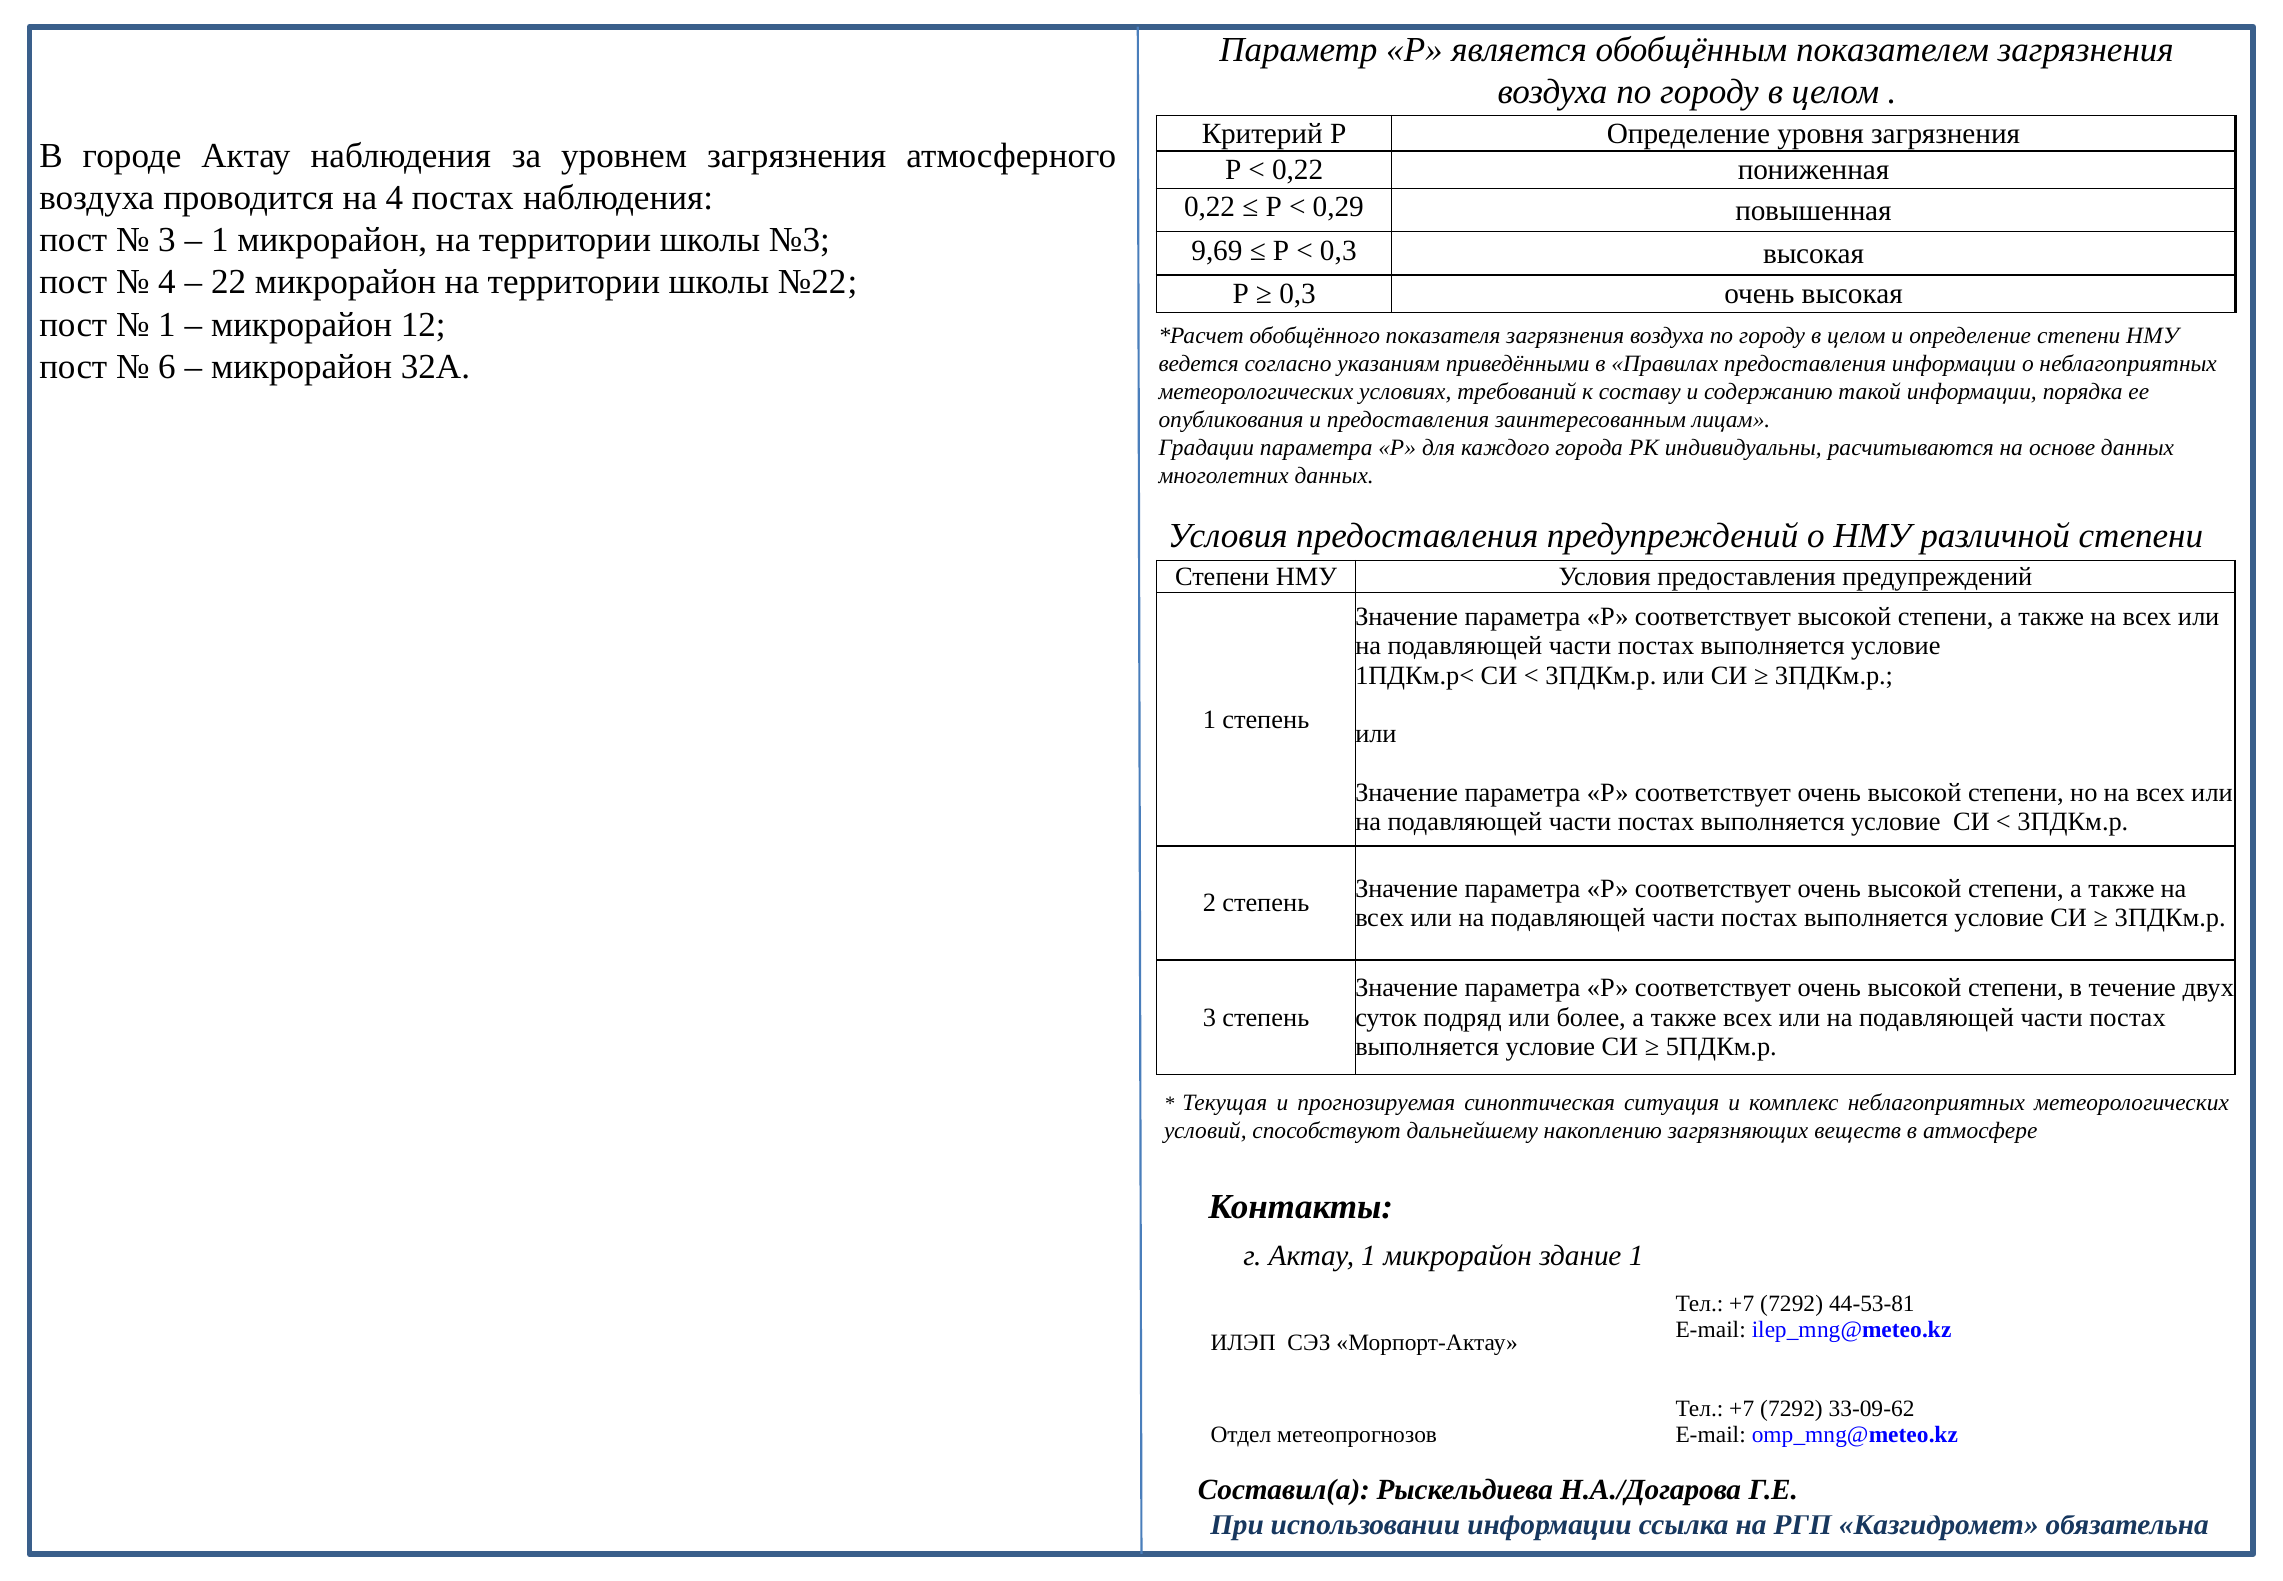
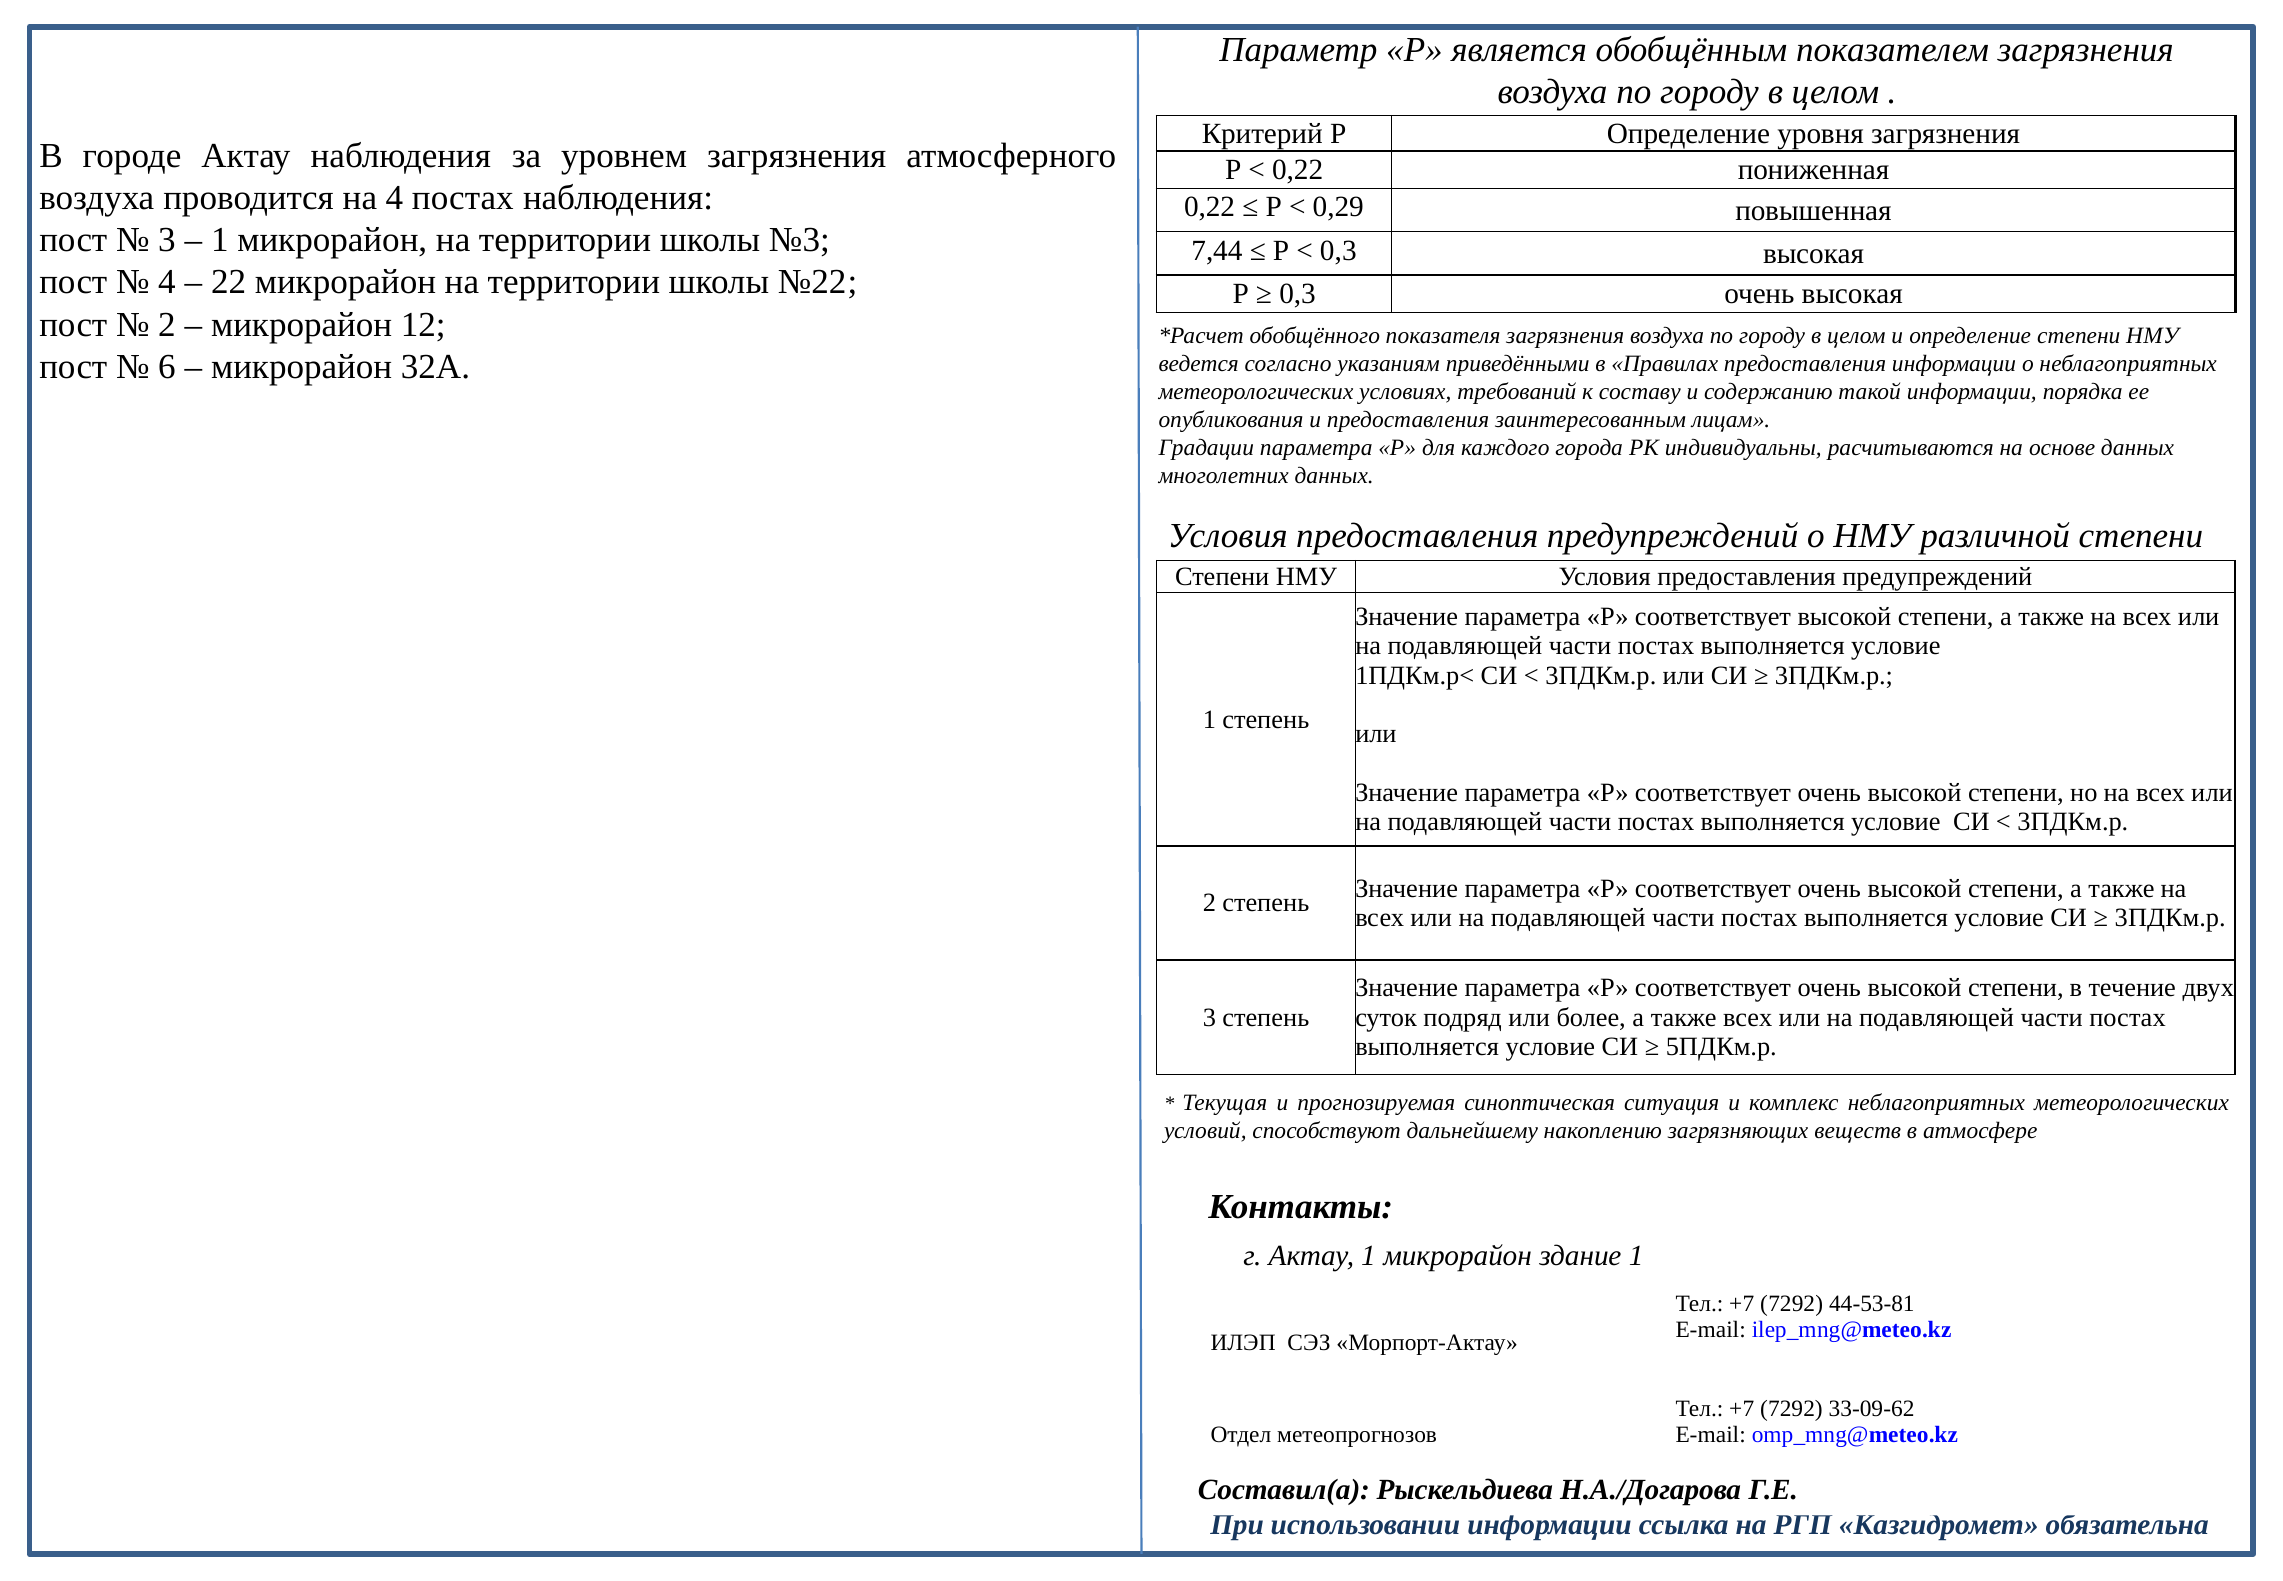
9,69: 9,69 -> 7,44 (1217, 250)
1: 1 -> 2 (167, 324)
